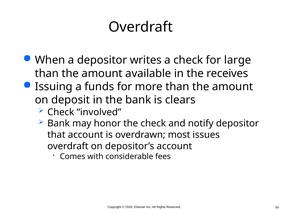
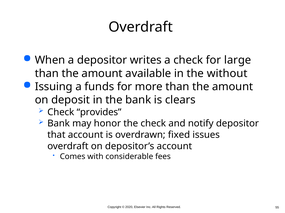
receives: receives -> without (227, 74)
involved: involved -> provides (99, 112)
most: most -> fixed (179, 135)
